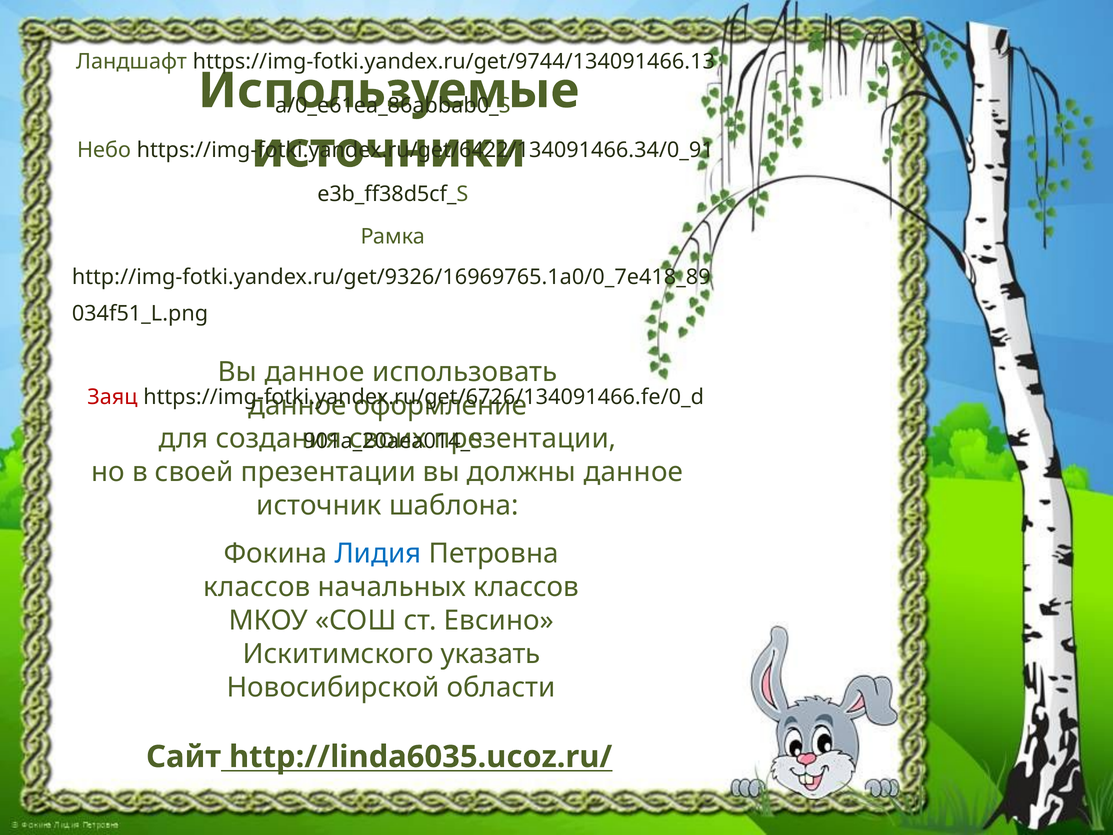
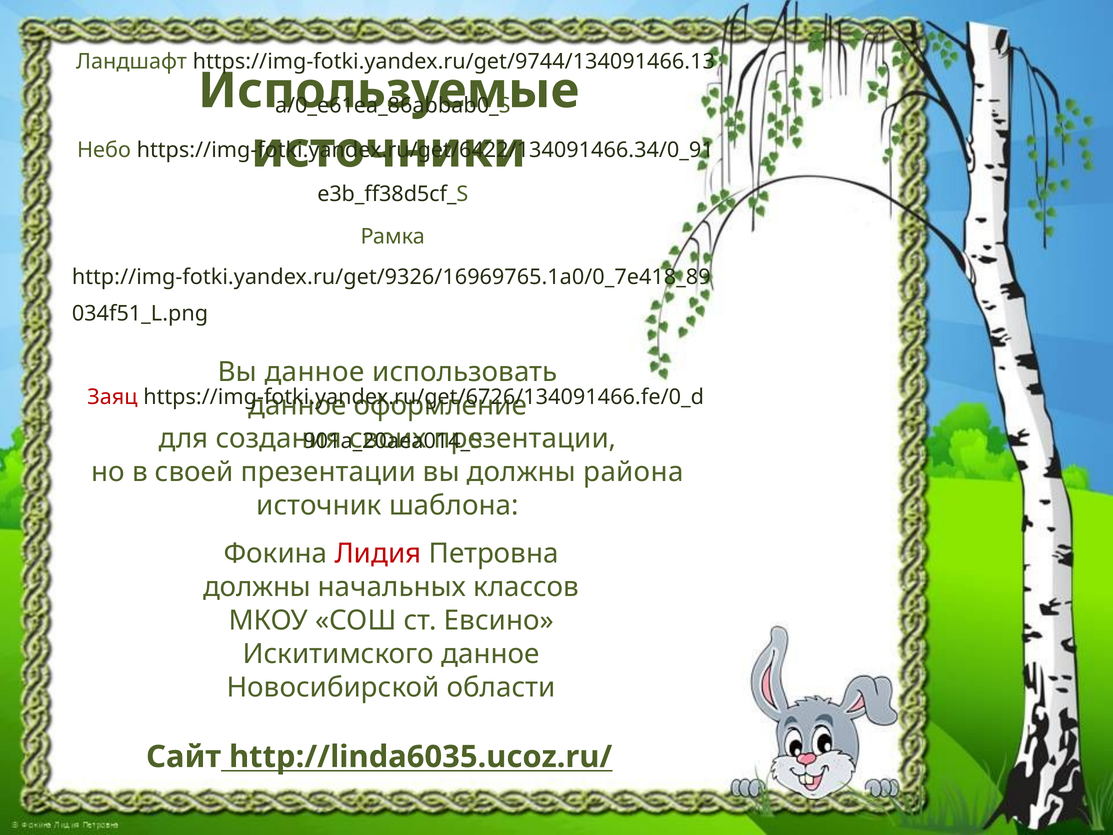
должны данное: данное -> района (633, 472)
Лидия colour: blue -> red (378, 554)
классов: классов -> должны (257, 587)
Искитимского указать: указать -> данное (490, 654)
